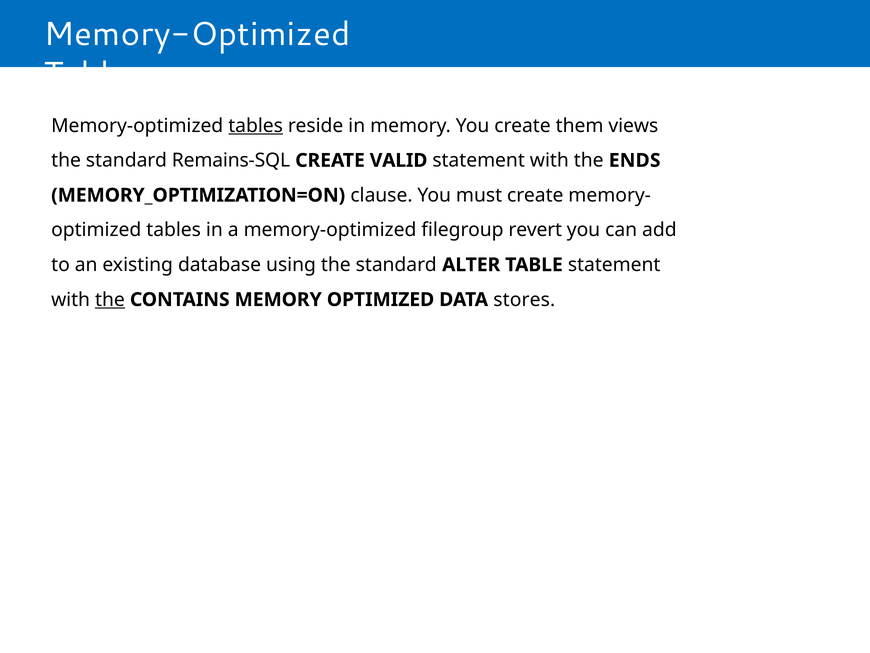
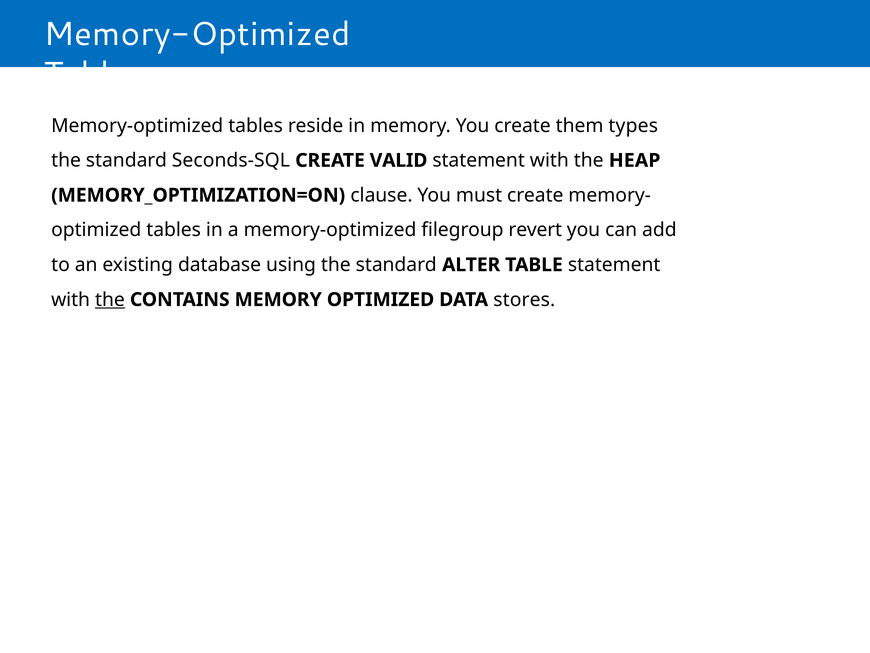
tables underline: present -> none (256, 126)
views: views -> types (633, 126)
Remains-SQL: Remains-SQL -> Seconds-SQL (231, 160)
ENDS: ENDS -> HEAP (635, 160)
